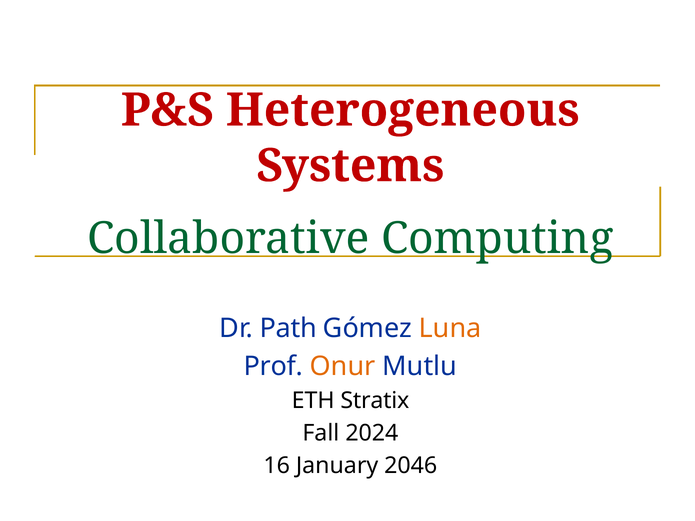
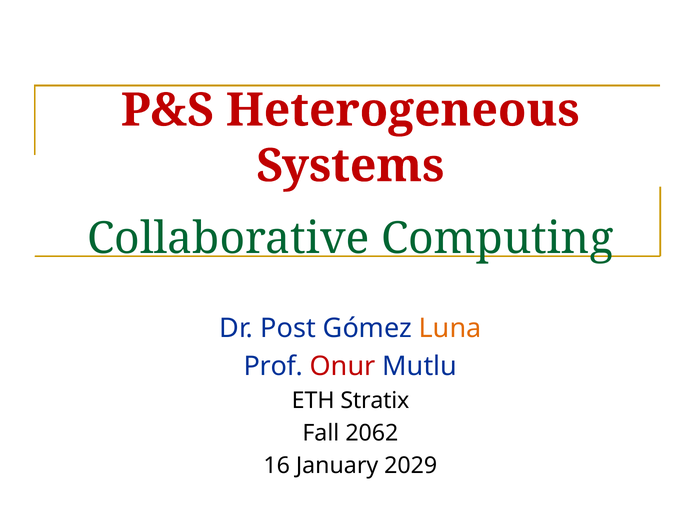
Path: Path -> Post (288, 329)
Onur colour: orange -> red (343, 366)
2024: 2024 -> 2062 (372, 433)
2046: 2046 -> 2029 (411, 466)
